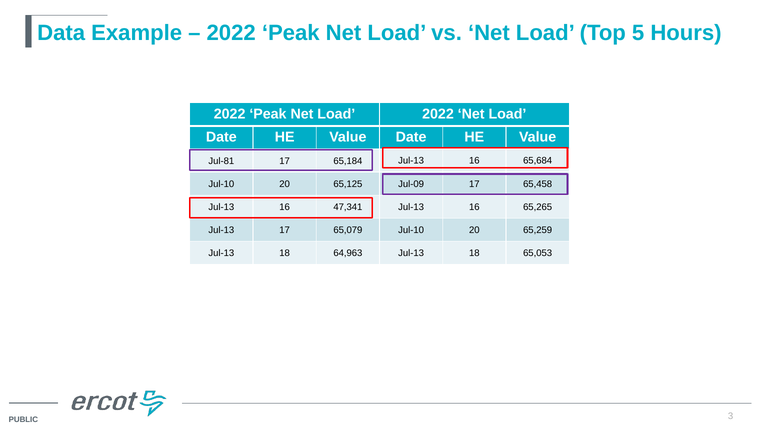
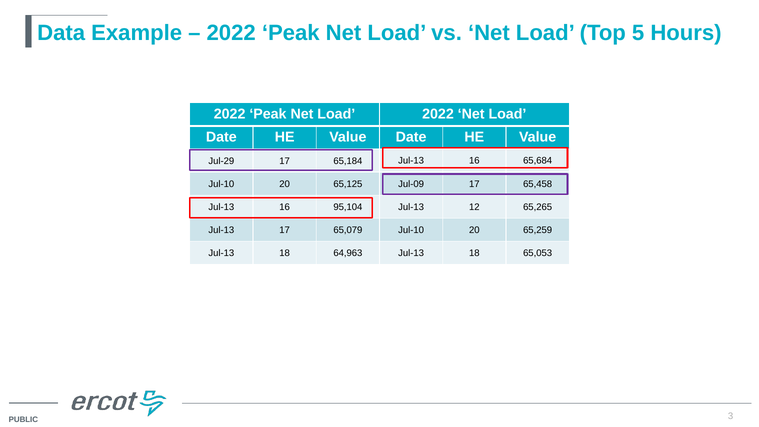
Jul-81: Jul-81 -> Jul-29 (221, 161)
47,341: 47,341 -> 95,104 (348, 207)
16: 16 -> 12 (474, 207)
